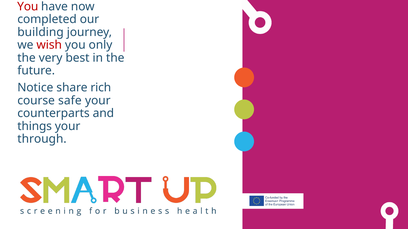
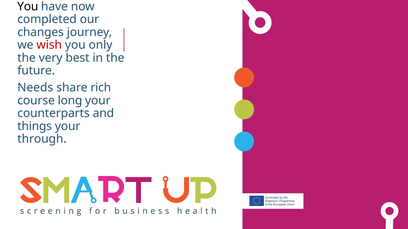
You colour: red -> black (28, 7)
building: building -> changes (41, 32)
Notice: Notice -> Needs (35, 88)
safe: safe -> long (70, 101)
